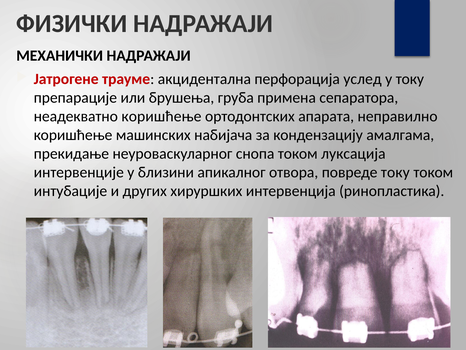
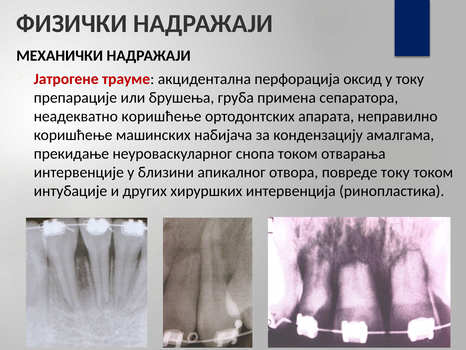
услед: услед -> оксид (363, 79)
луксација: луксација -> отварања (353, 154)
